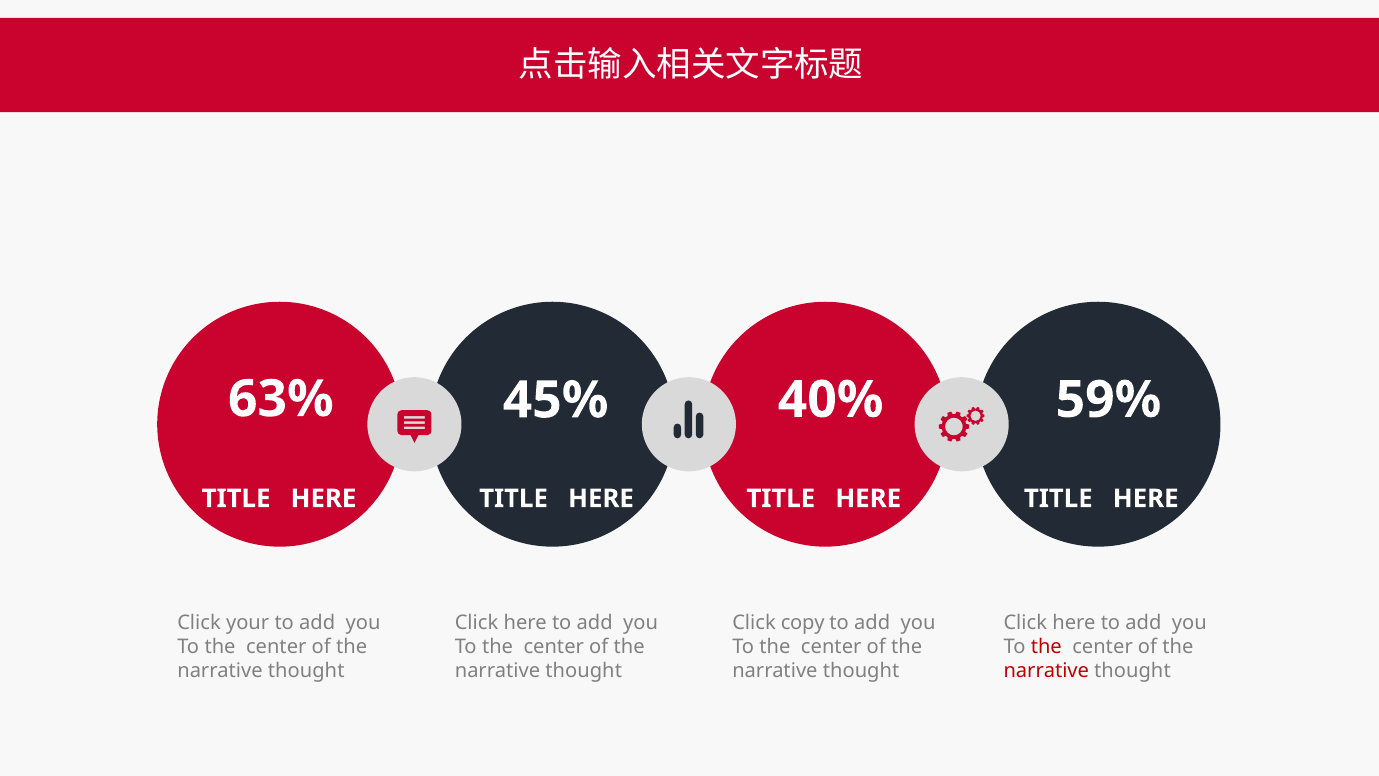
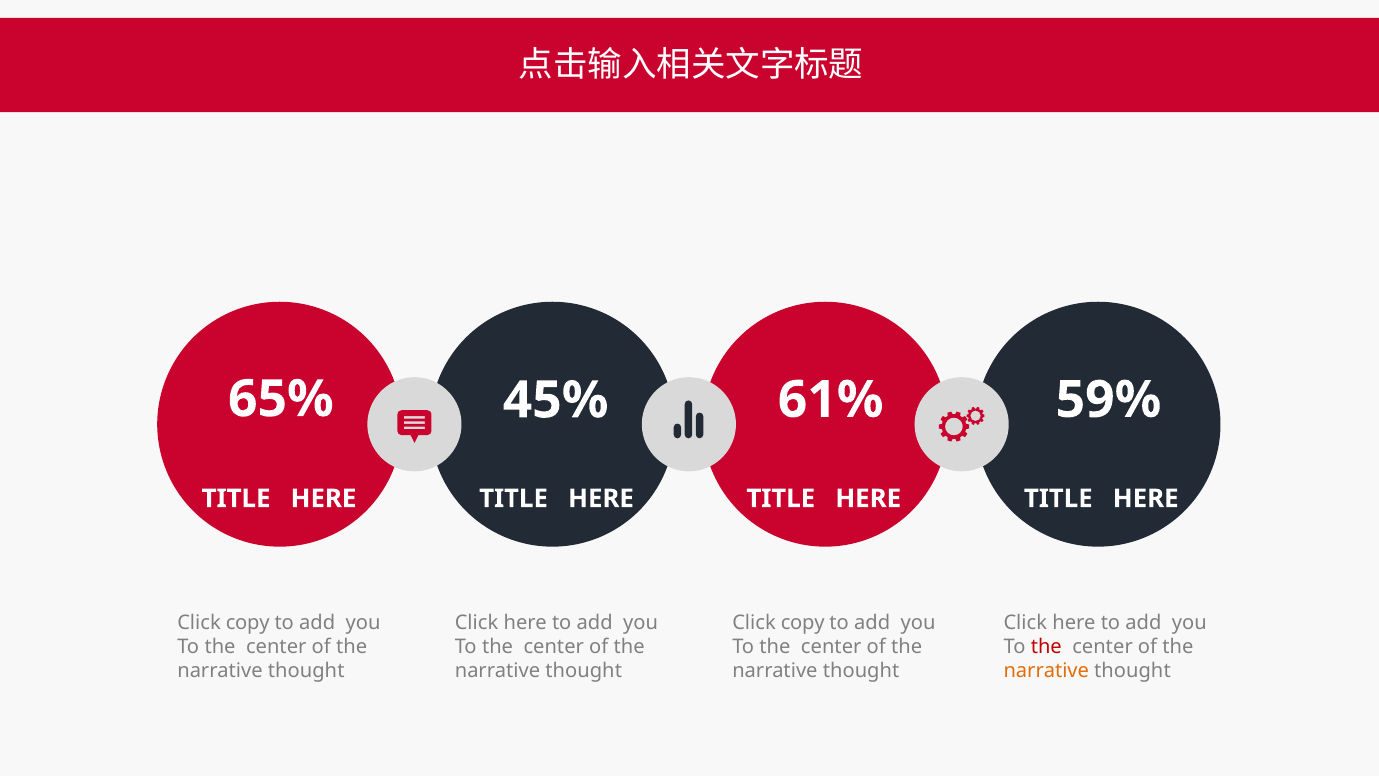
63%: 63% -> 65% (281, 399)
40%: 40% -> 61% (831, 400)
your: your -> copy (248, 623)
narrative colour: red -> orange (1046, 671)
